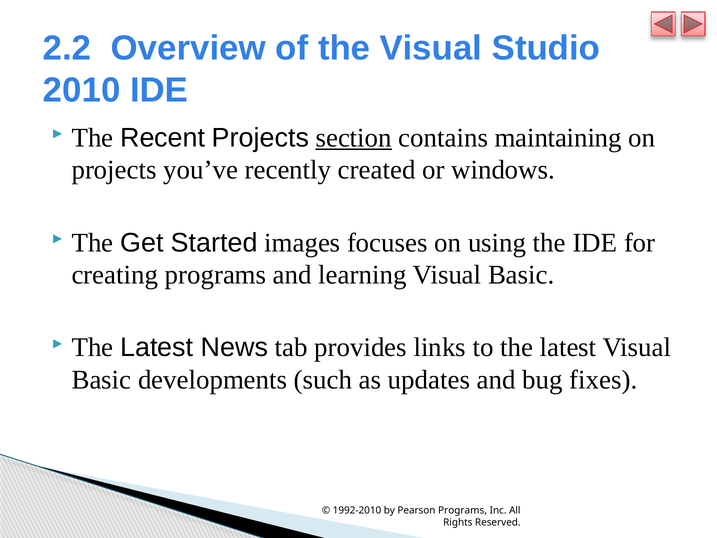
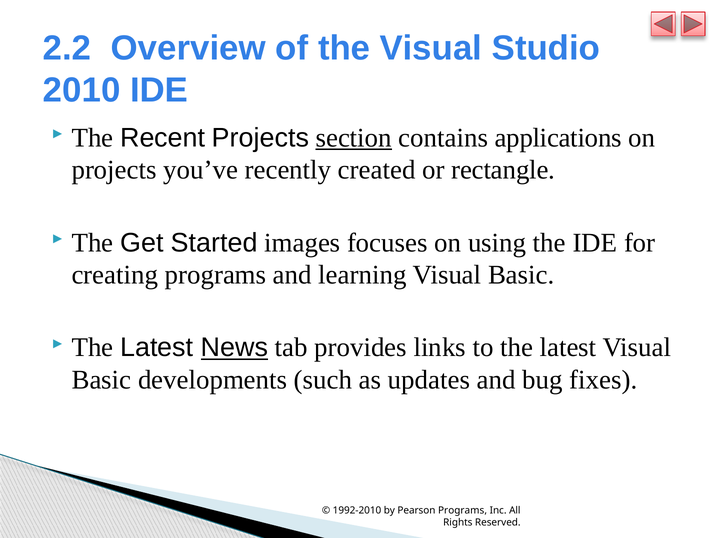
maintaining: maintaining -> applications (558, 138)
windows: windows -> rectangle (503, 170)
News underline: none -> present (234, 347)
